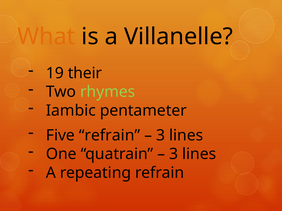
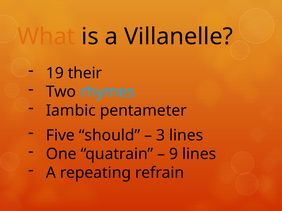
rhymes colour: light green -> light blue (108, 92)
Five refrain: refrain -> should (110, 136)
3: 3 -> 9 (174, 154)
